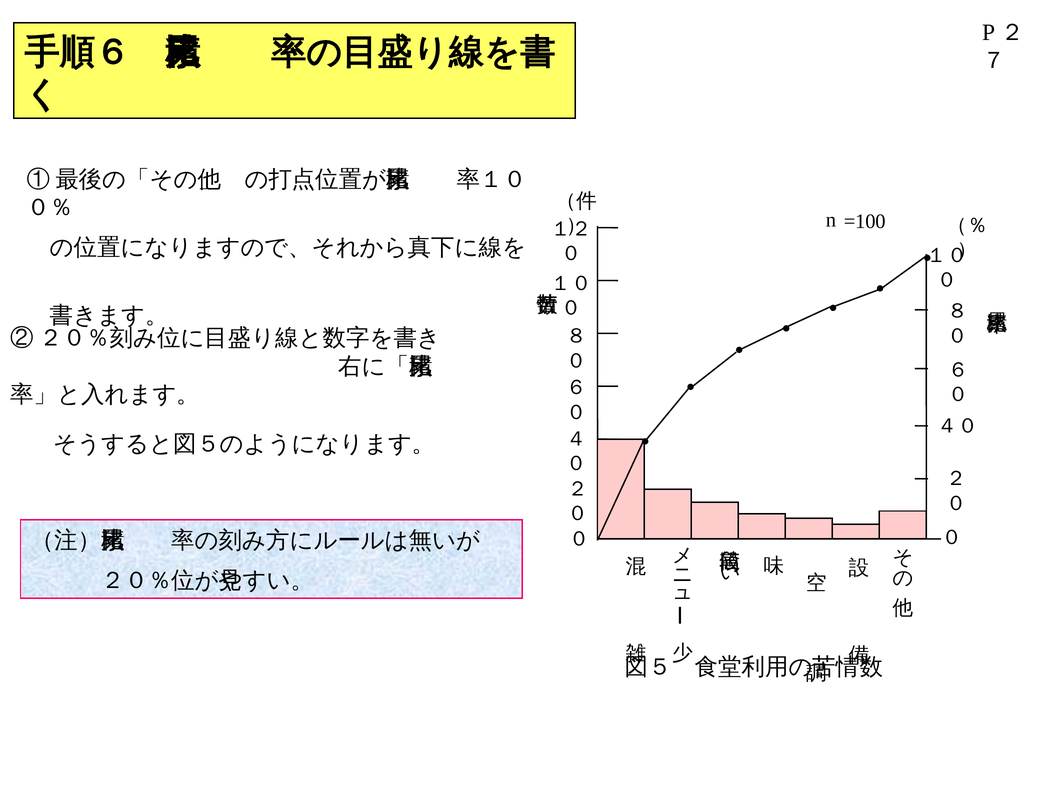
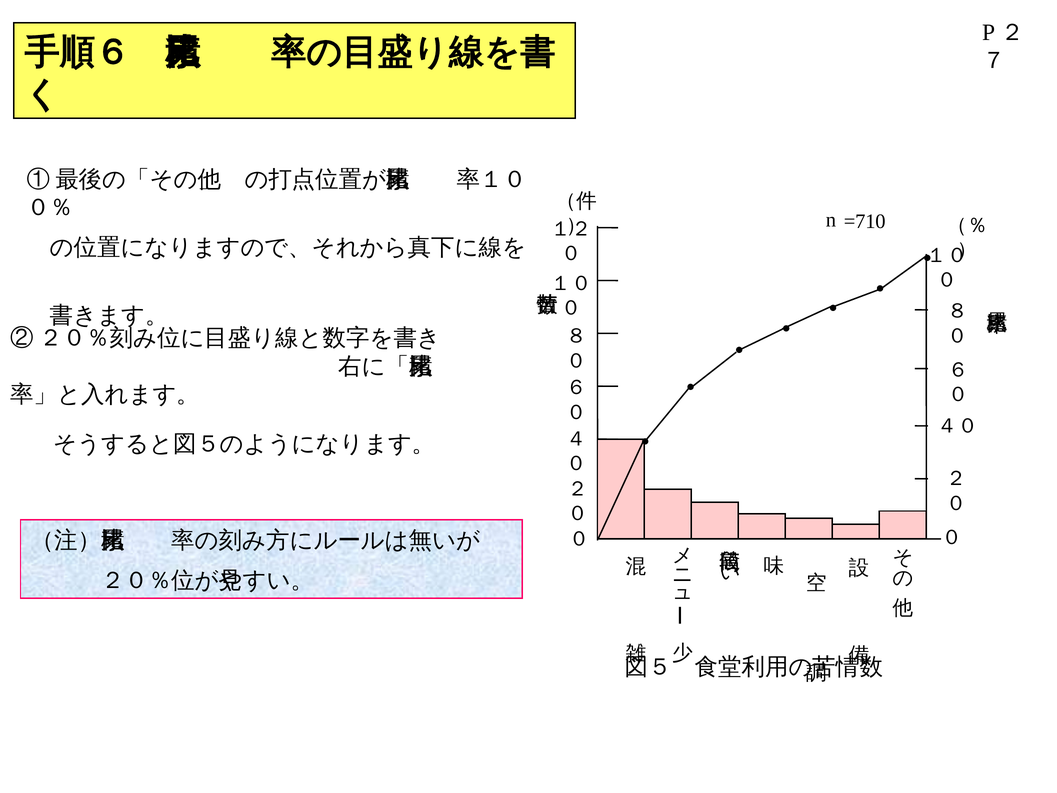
=100: =100 -> =710 (865, 222)
